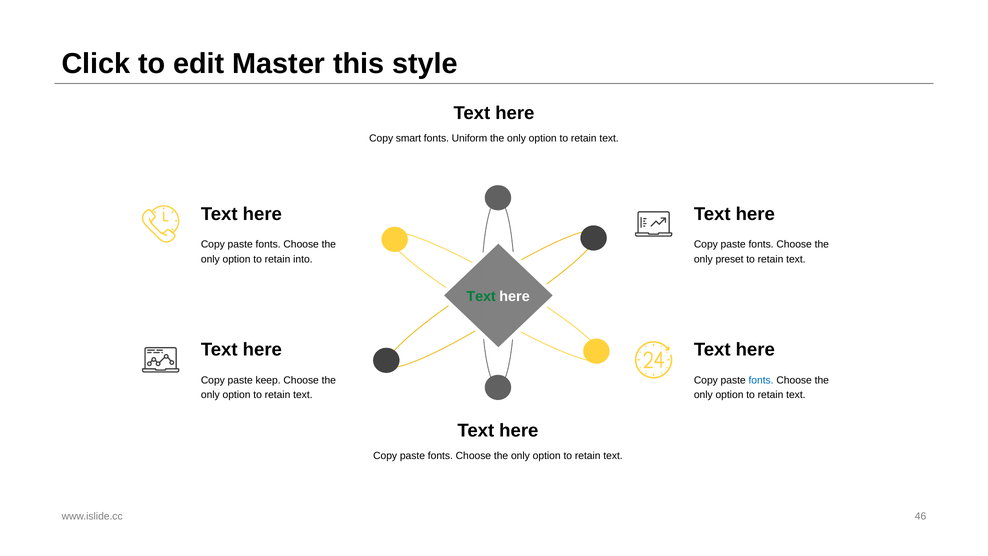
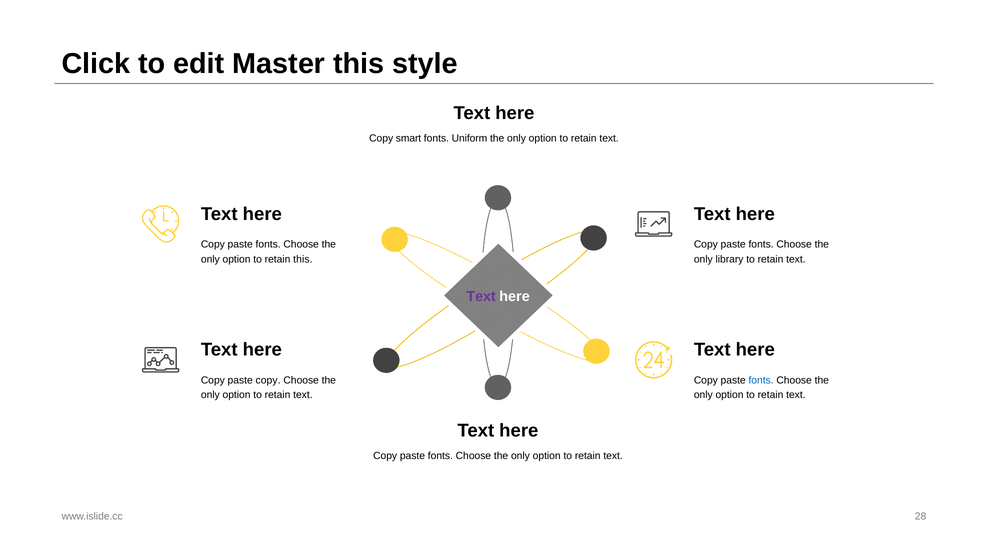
retain into: into -> this (303, 259)
preset: preset -> library (730, 259)
Text colour: green -> purple (481, 296)
paste keep: keep -> copy (268, 380)
46: 46 -> 28 (921, 516)
